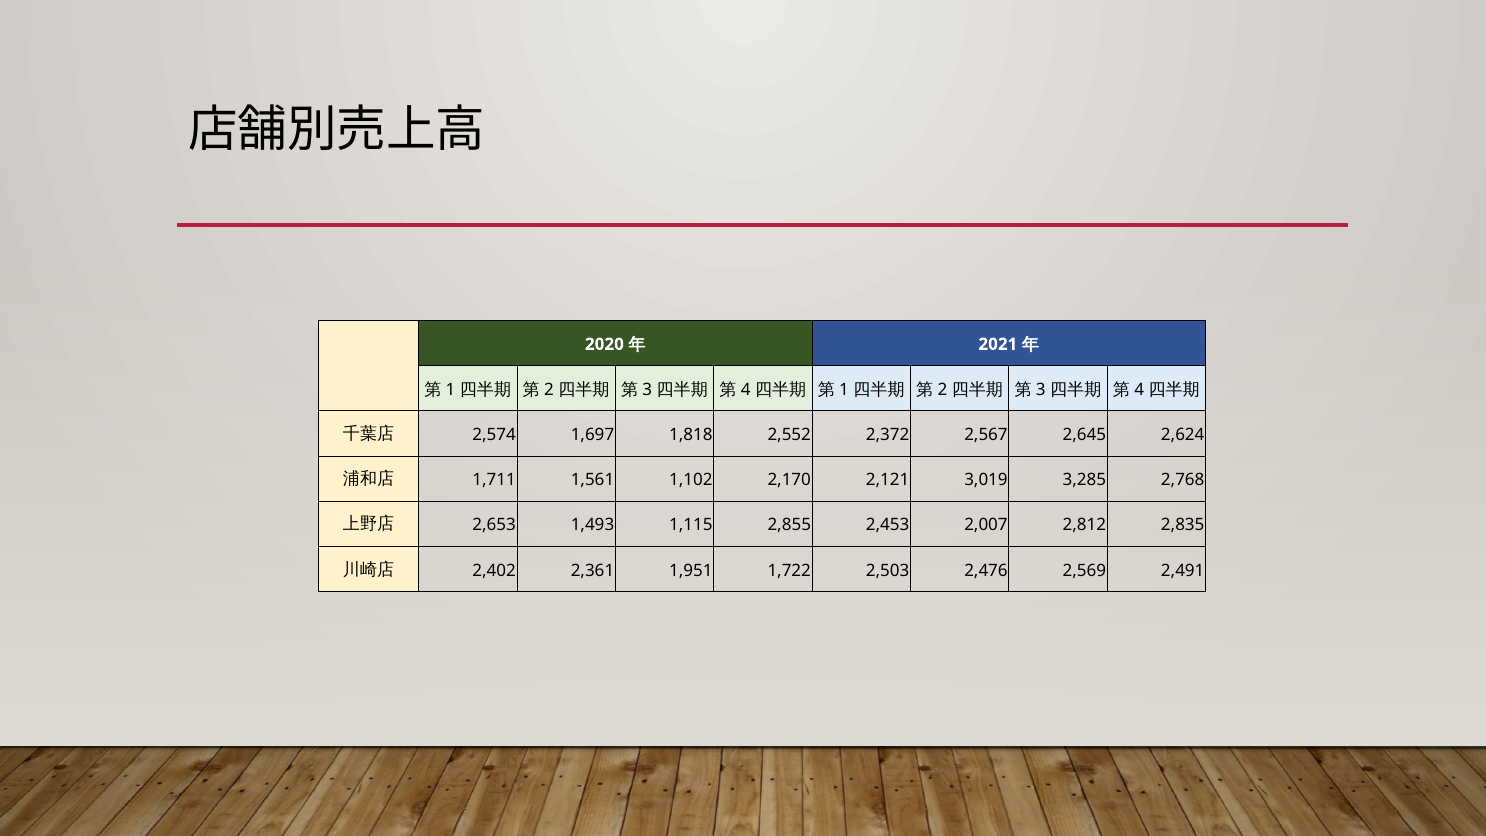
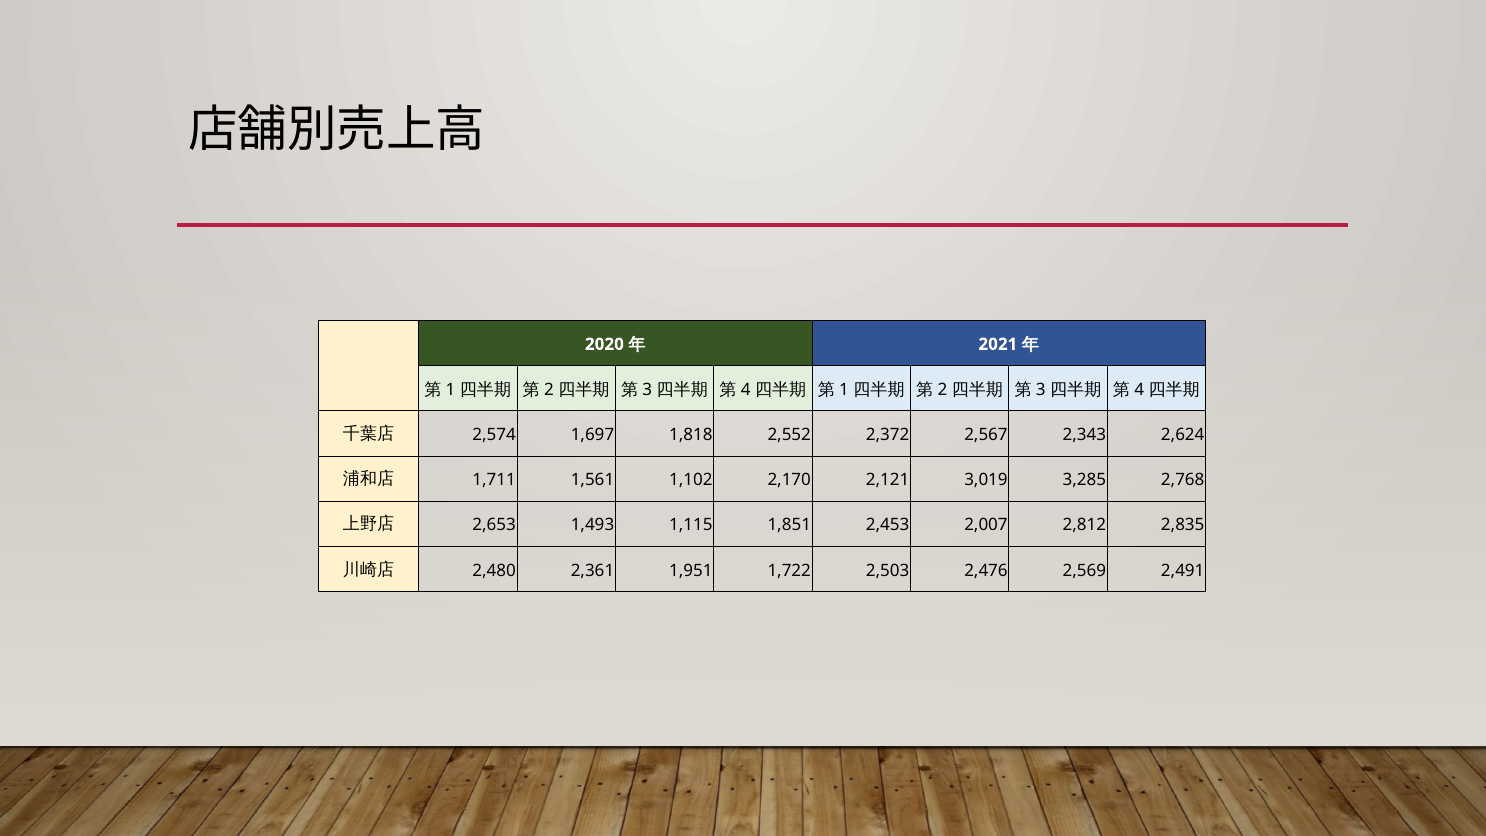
2,645: 2,645 -> 2,343 (1084, 435)
2,855: 2,855 -> 1,851 (789, 525)
2,402: 2,402 -> 2,480 (494, 570)
